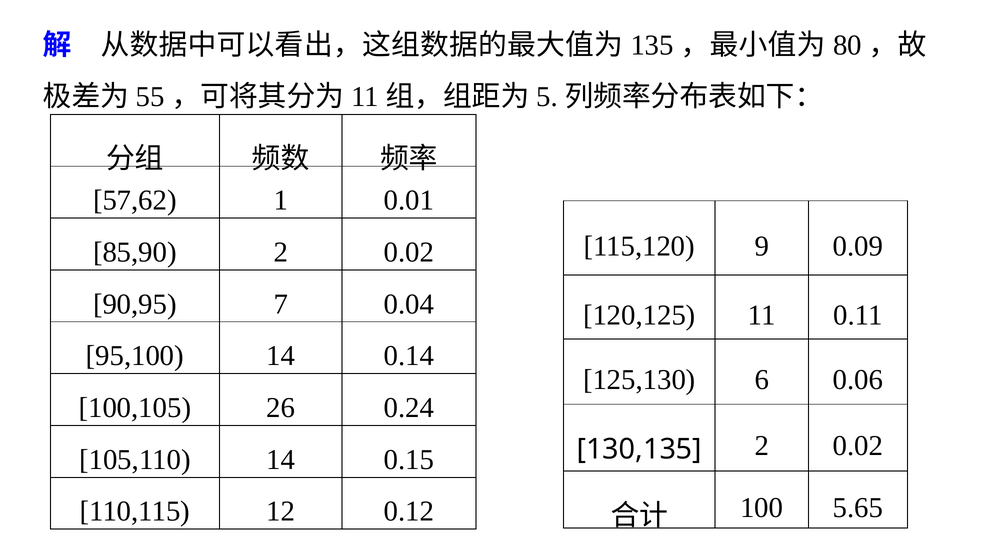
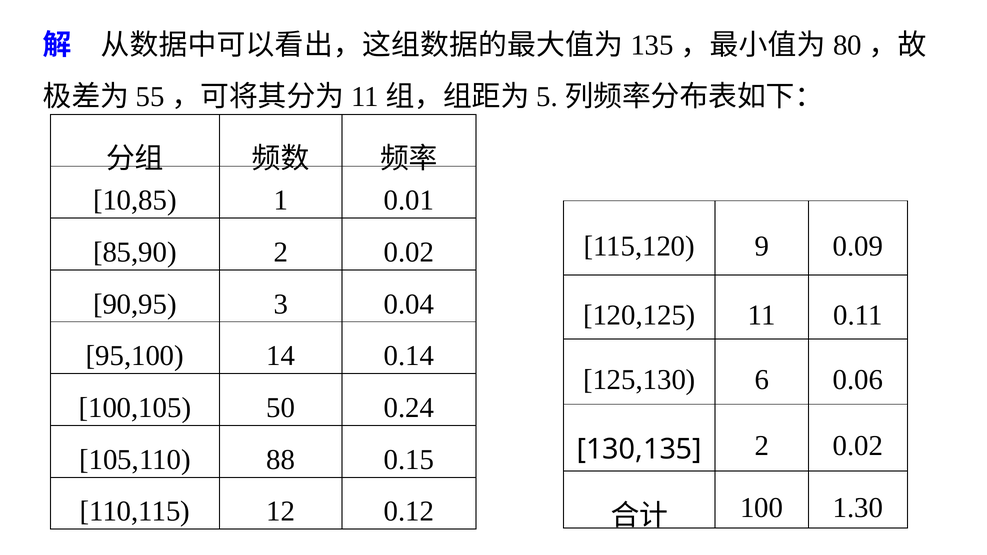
57,62: 57,62 -> 10,85 (135, 200)
7: 7 -> 3 (281, 304)
26: 26 -> 50 (281, 408)
105,110 14: 14 -> 88 (281, 460)
5.65: 5.65 -> 1.30 (858, 508)
